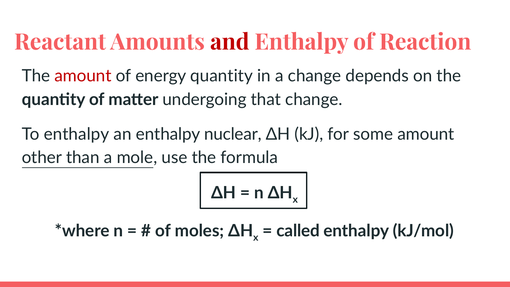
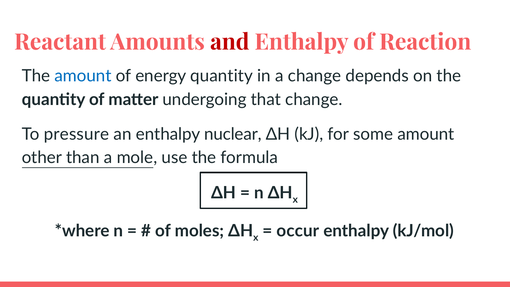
amount colour: red -> blue (83, 76)
To enthalpy: enthalpy -> pressure (76, 134)
called: called -> occur (298, 231)
